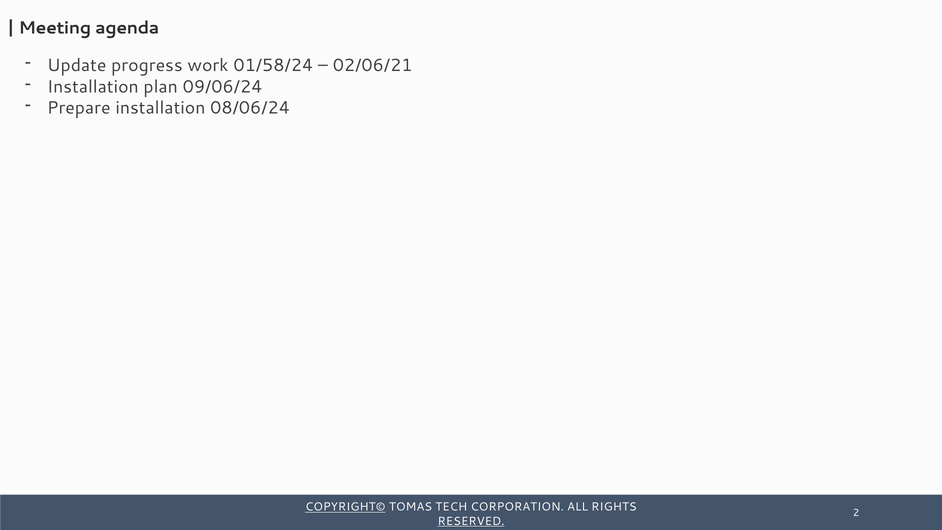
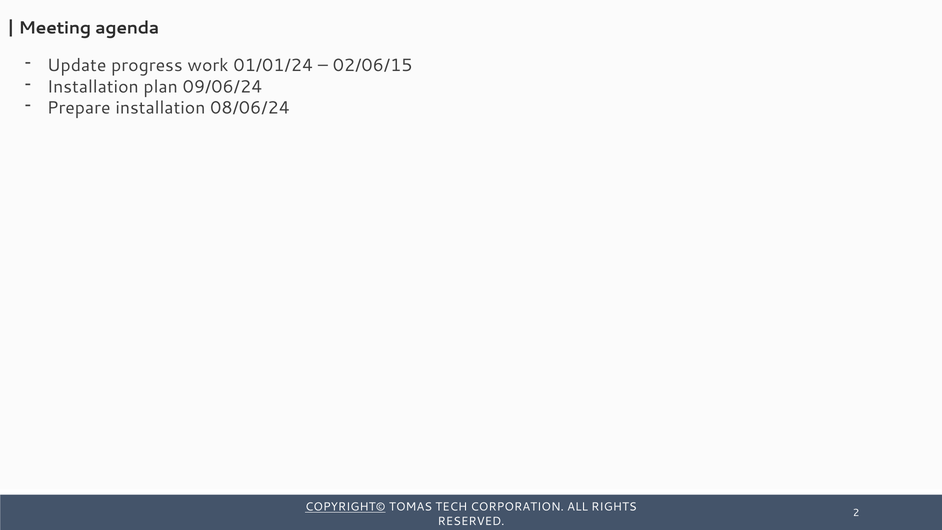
01/58/24: 01/58/24 -> 01/01/24 (273, 65)
02/06/21: 02/06/21 -> 02/06/15 (373, 65)
RESERVED underline: present -> none (471, 521)
